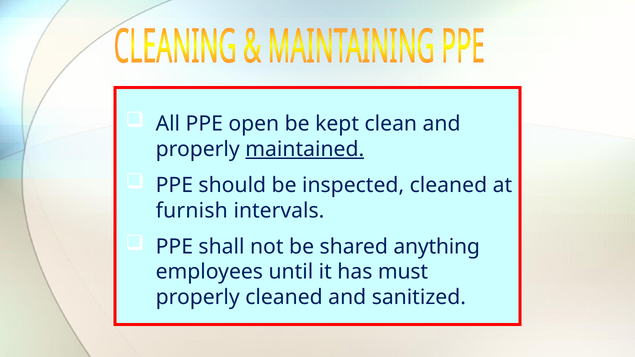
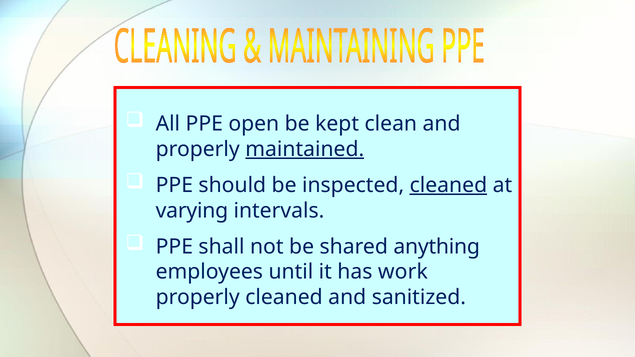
cleaned underline: none -> present (448, 185)
furnish: furnish -> varying (192, 211)
must: must -> work (403, 272)
